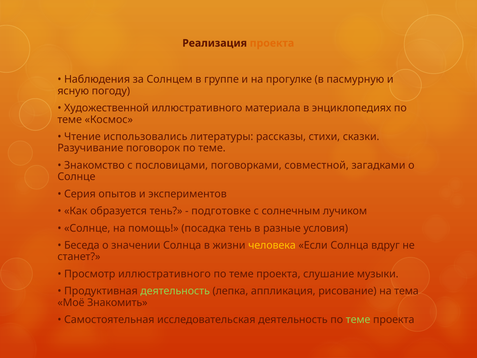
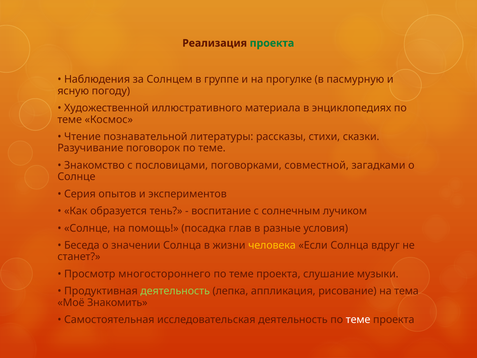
проекта colour: orange -> green (272, 43)
использовались: использовались -> познавательной (145, 137)
подготовке: подготовке -> воспитание (221, 211)
посадка тень: тень -> глав (240, 228)
Просмотр иллюстративного: иллюстративного -> многостороннего (164, 274)
теме colour: light green -> white (358, 319)
